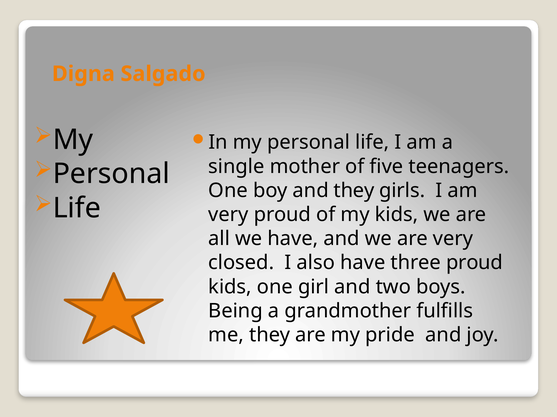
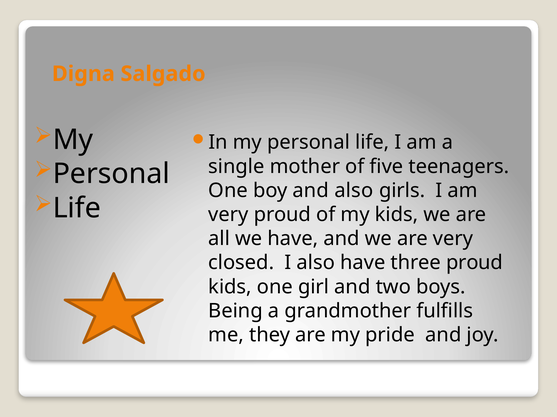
and they: they -> also (354, 191)
